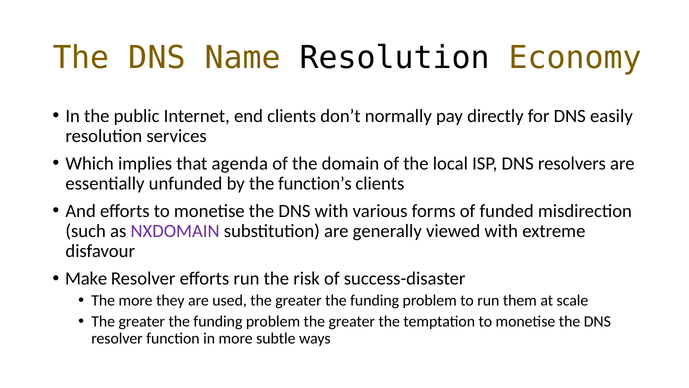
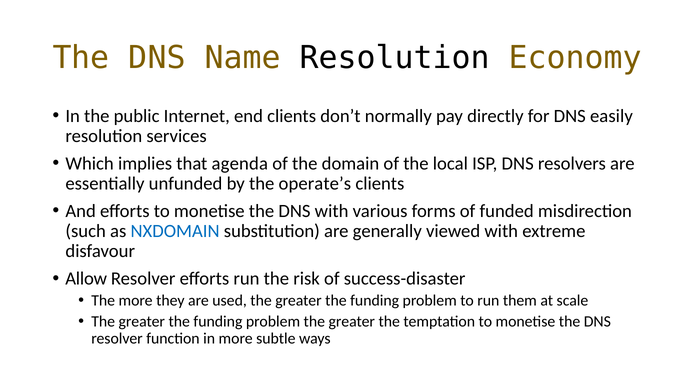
function’s: function’s -> operate’s (315, 183)
NXDOMAIN colour: purple -> blue (175, 231)
Make: Make -> Allow (86, 278)
